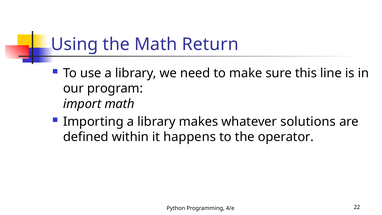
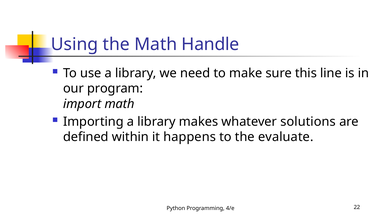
Return: Return -> Handle (210, 44)
operator: operator -> evaluate (286, 137)
